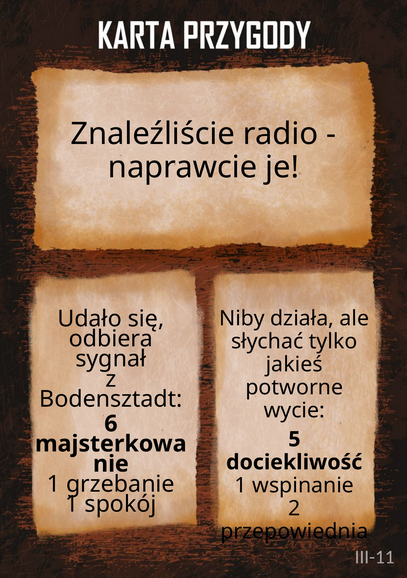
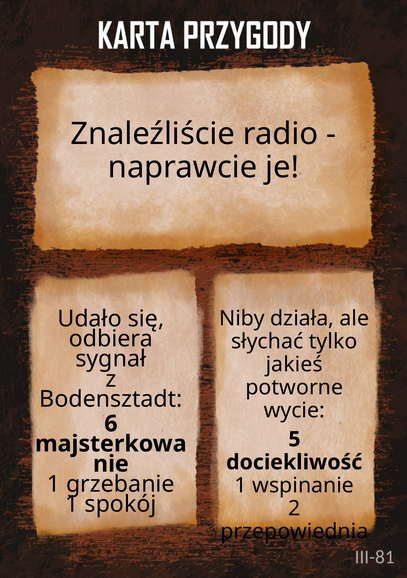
III-11: III-11 -> III-81 (375, 557)
